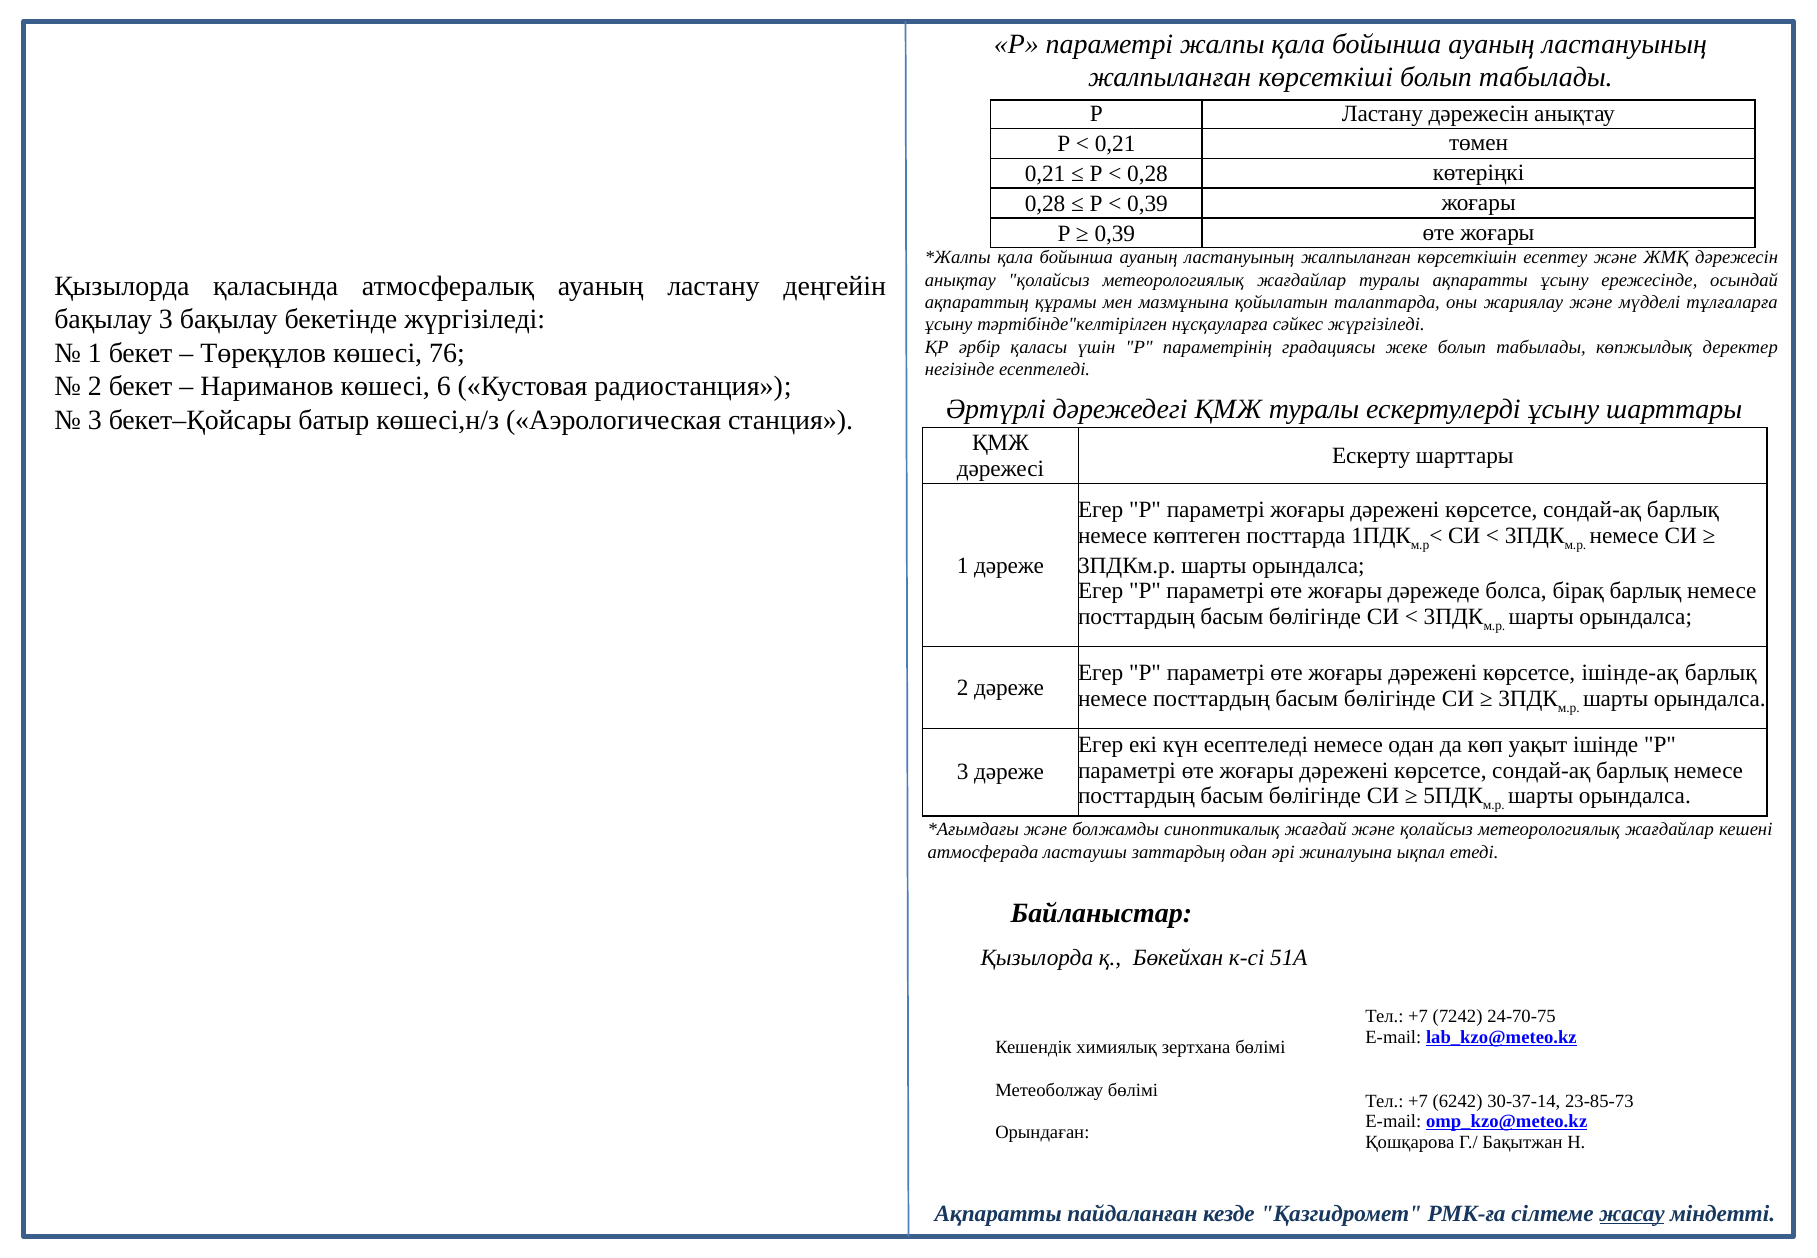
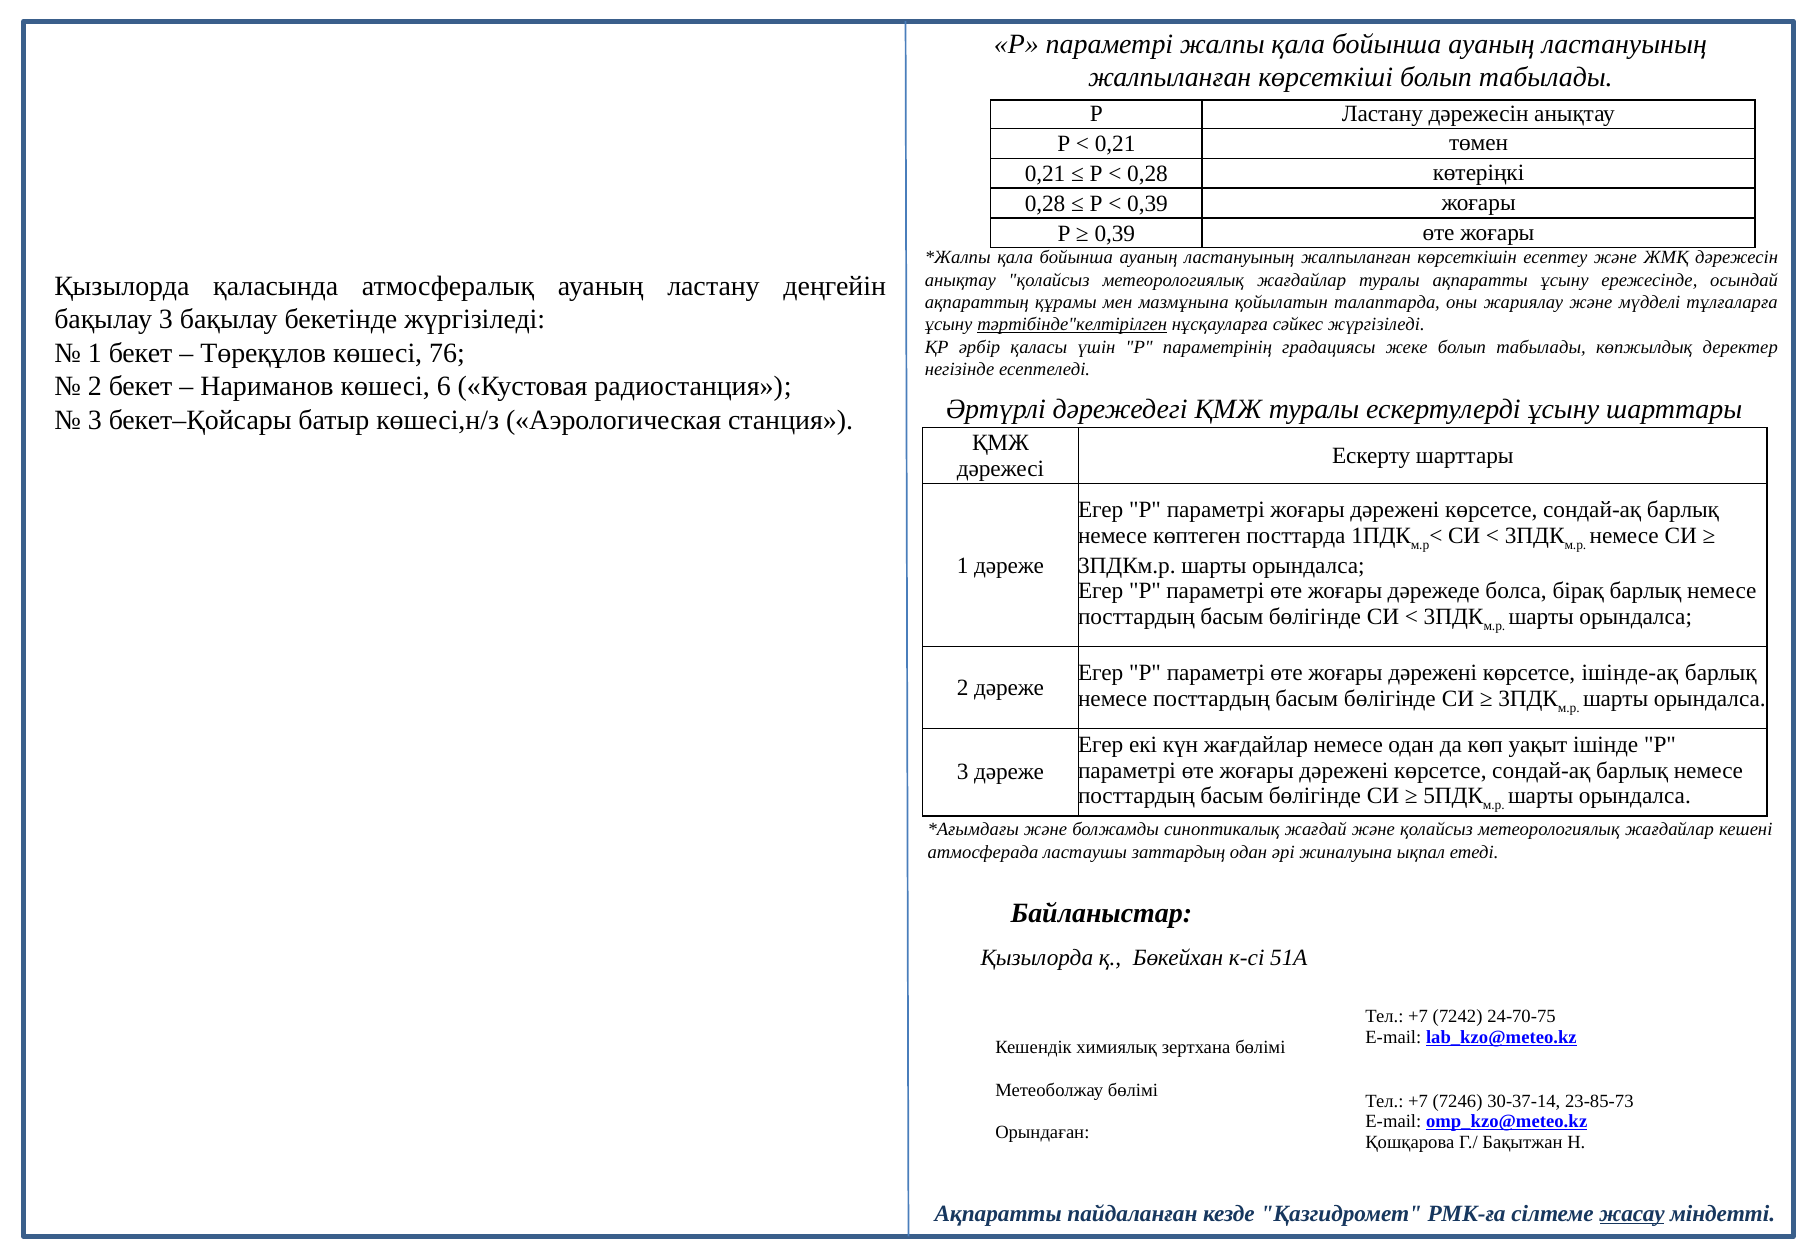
тәртібінде"келтірілген underline: none -> present (1072, 325)
күн есептеледі: есептеледі -> жағдайлар (1256, 745)
6242: 6242 -> 7246 (1458, 1101)
